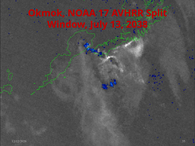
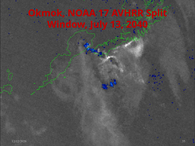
2038: 2038 -> 2040 (137, 25)
